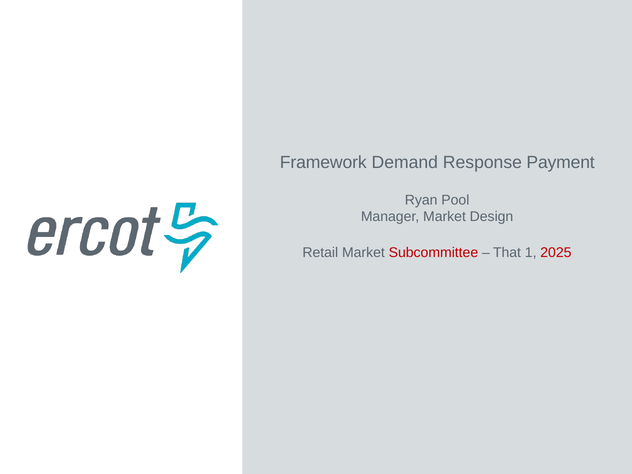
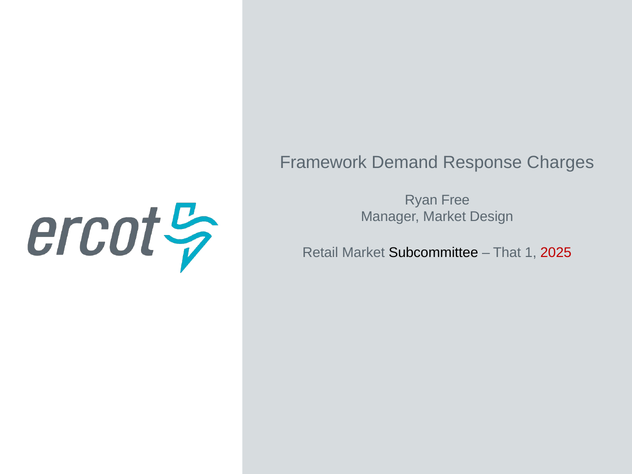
Payment: Payment -> Charges (560, 162)
Pool: Pool -> Free (455, 200)
Subcommittee colour: red -> black (433, 253)
